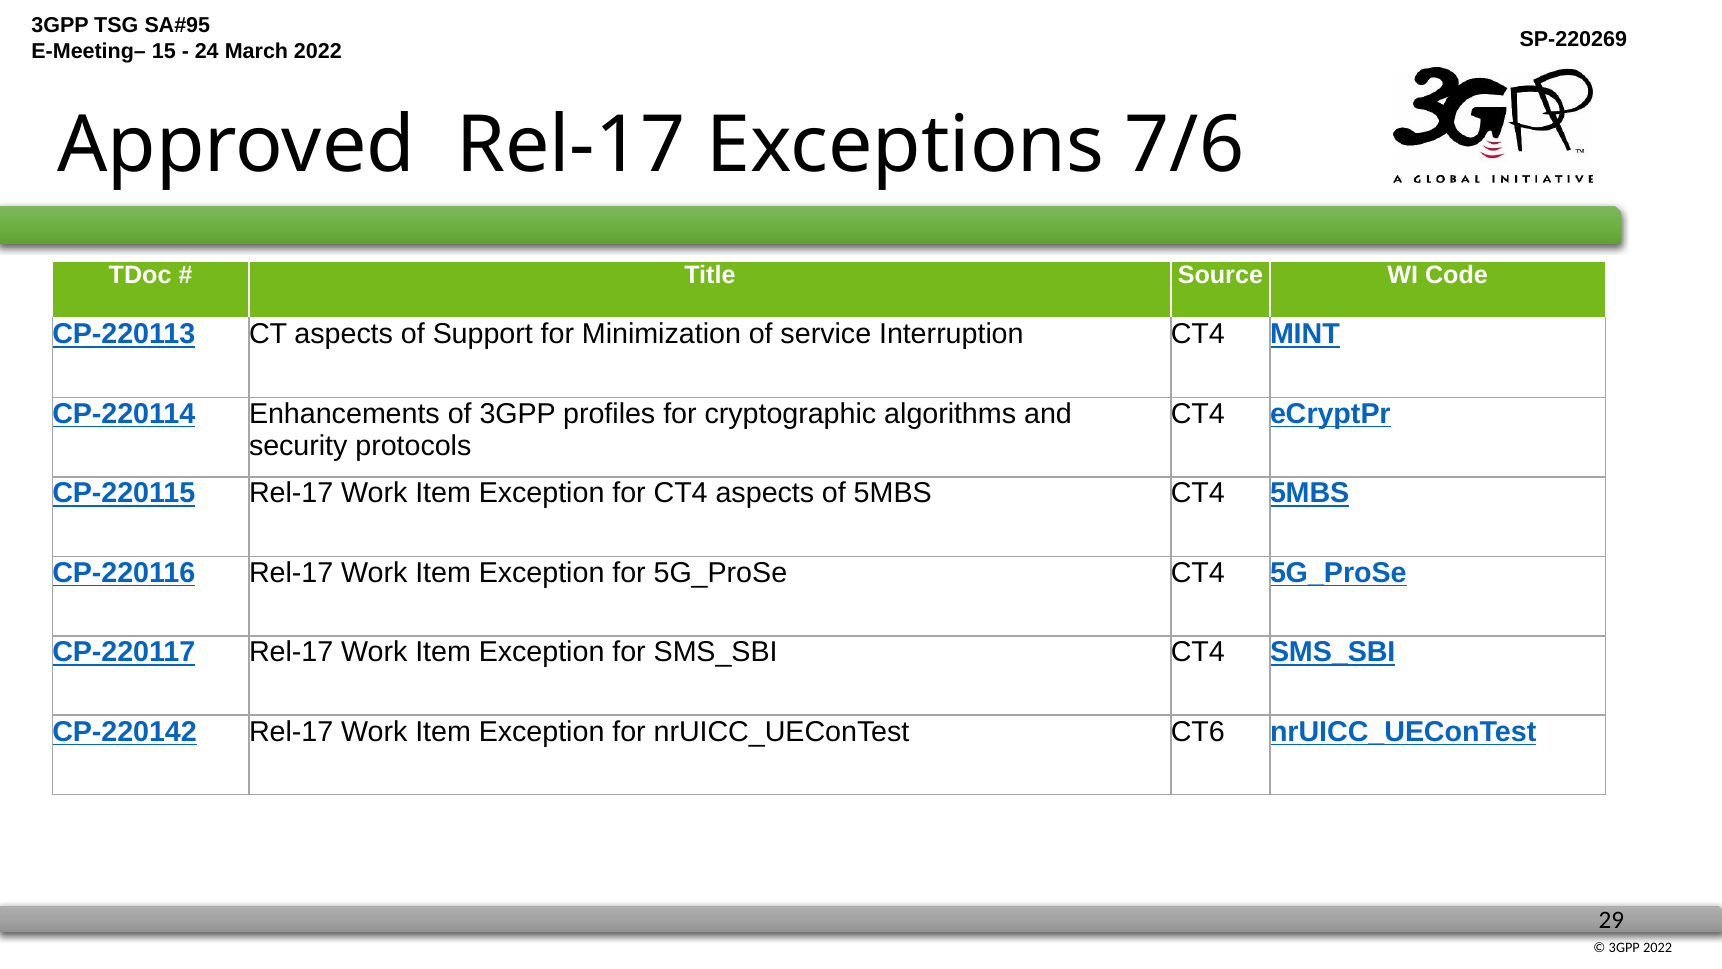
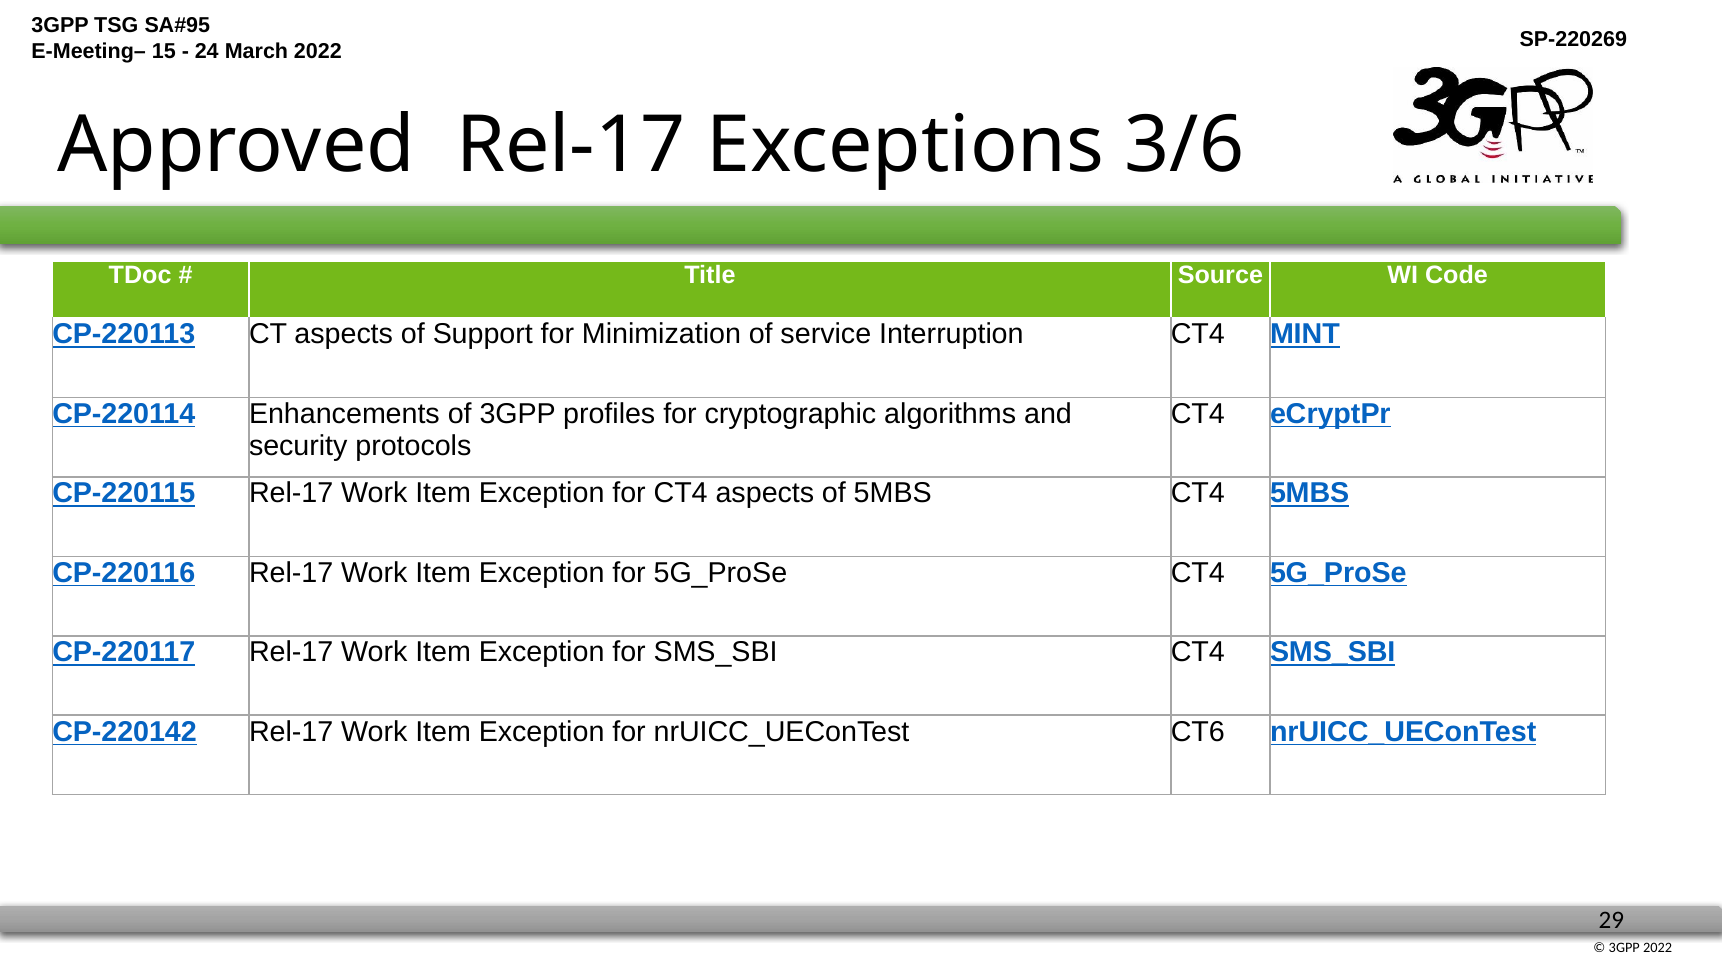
7/6: 7/6 -> 3/6 (1185, 145)
